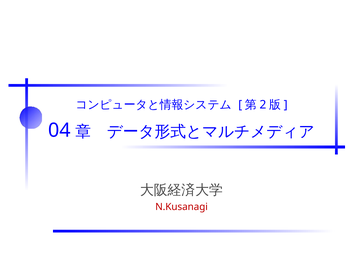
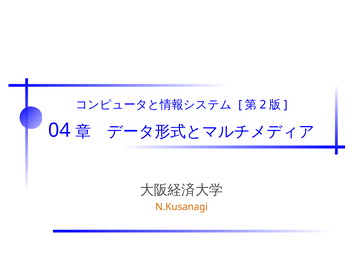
N.Kusanagi colour: red -> orange (182, 206)
